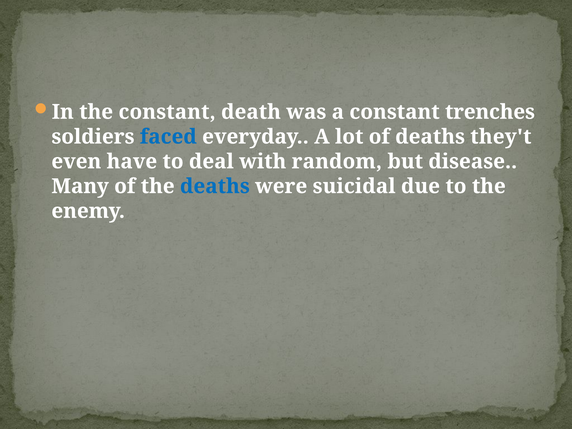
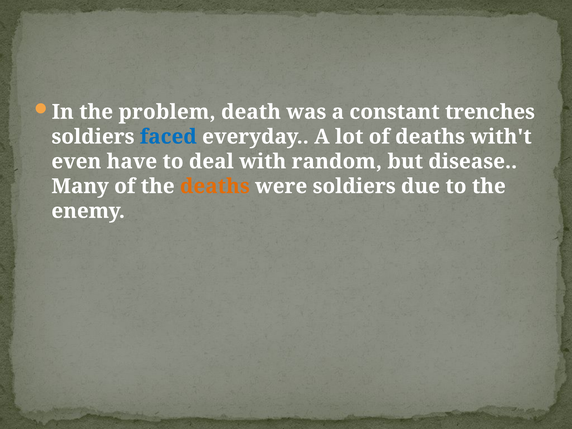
the constant: constant -> problem (167, 112)
they't: they't -> with't (501, 137)
deaths colour: blue -> orange (215, 186)
were suicidal: suicidal -> soldiers (354, 186)
